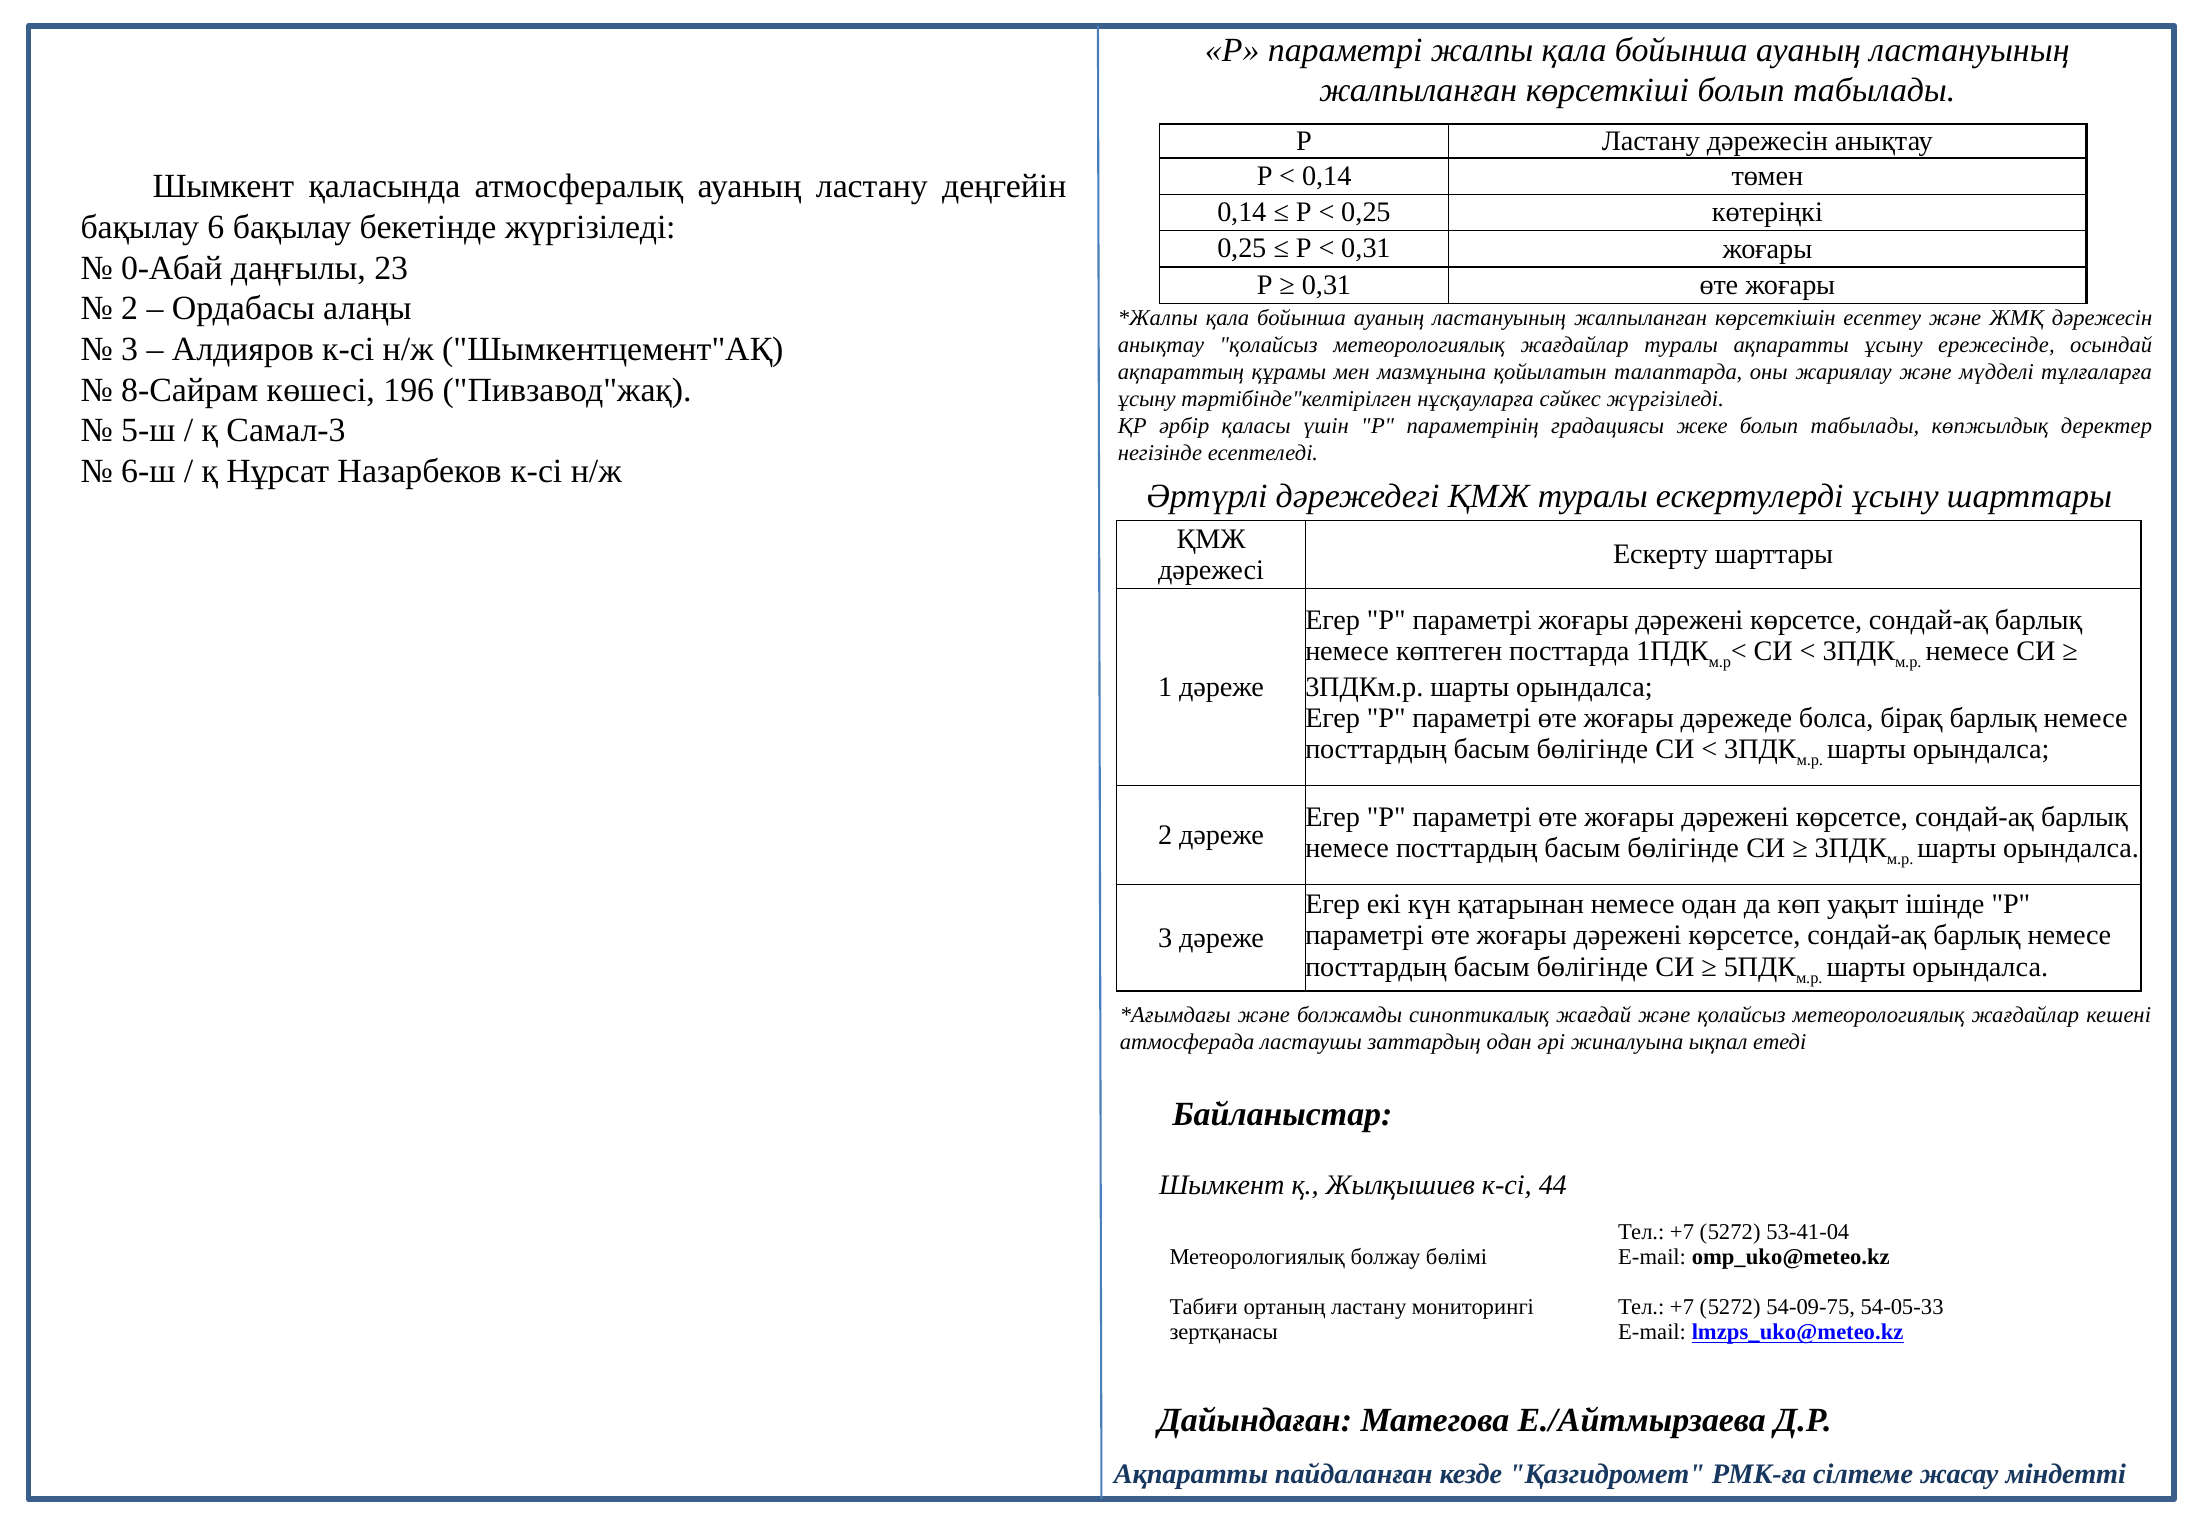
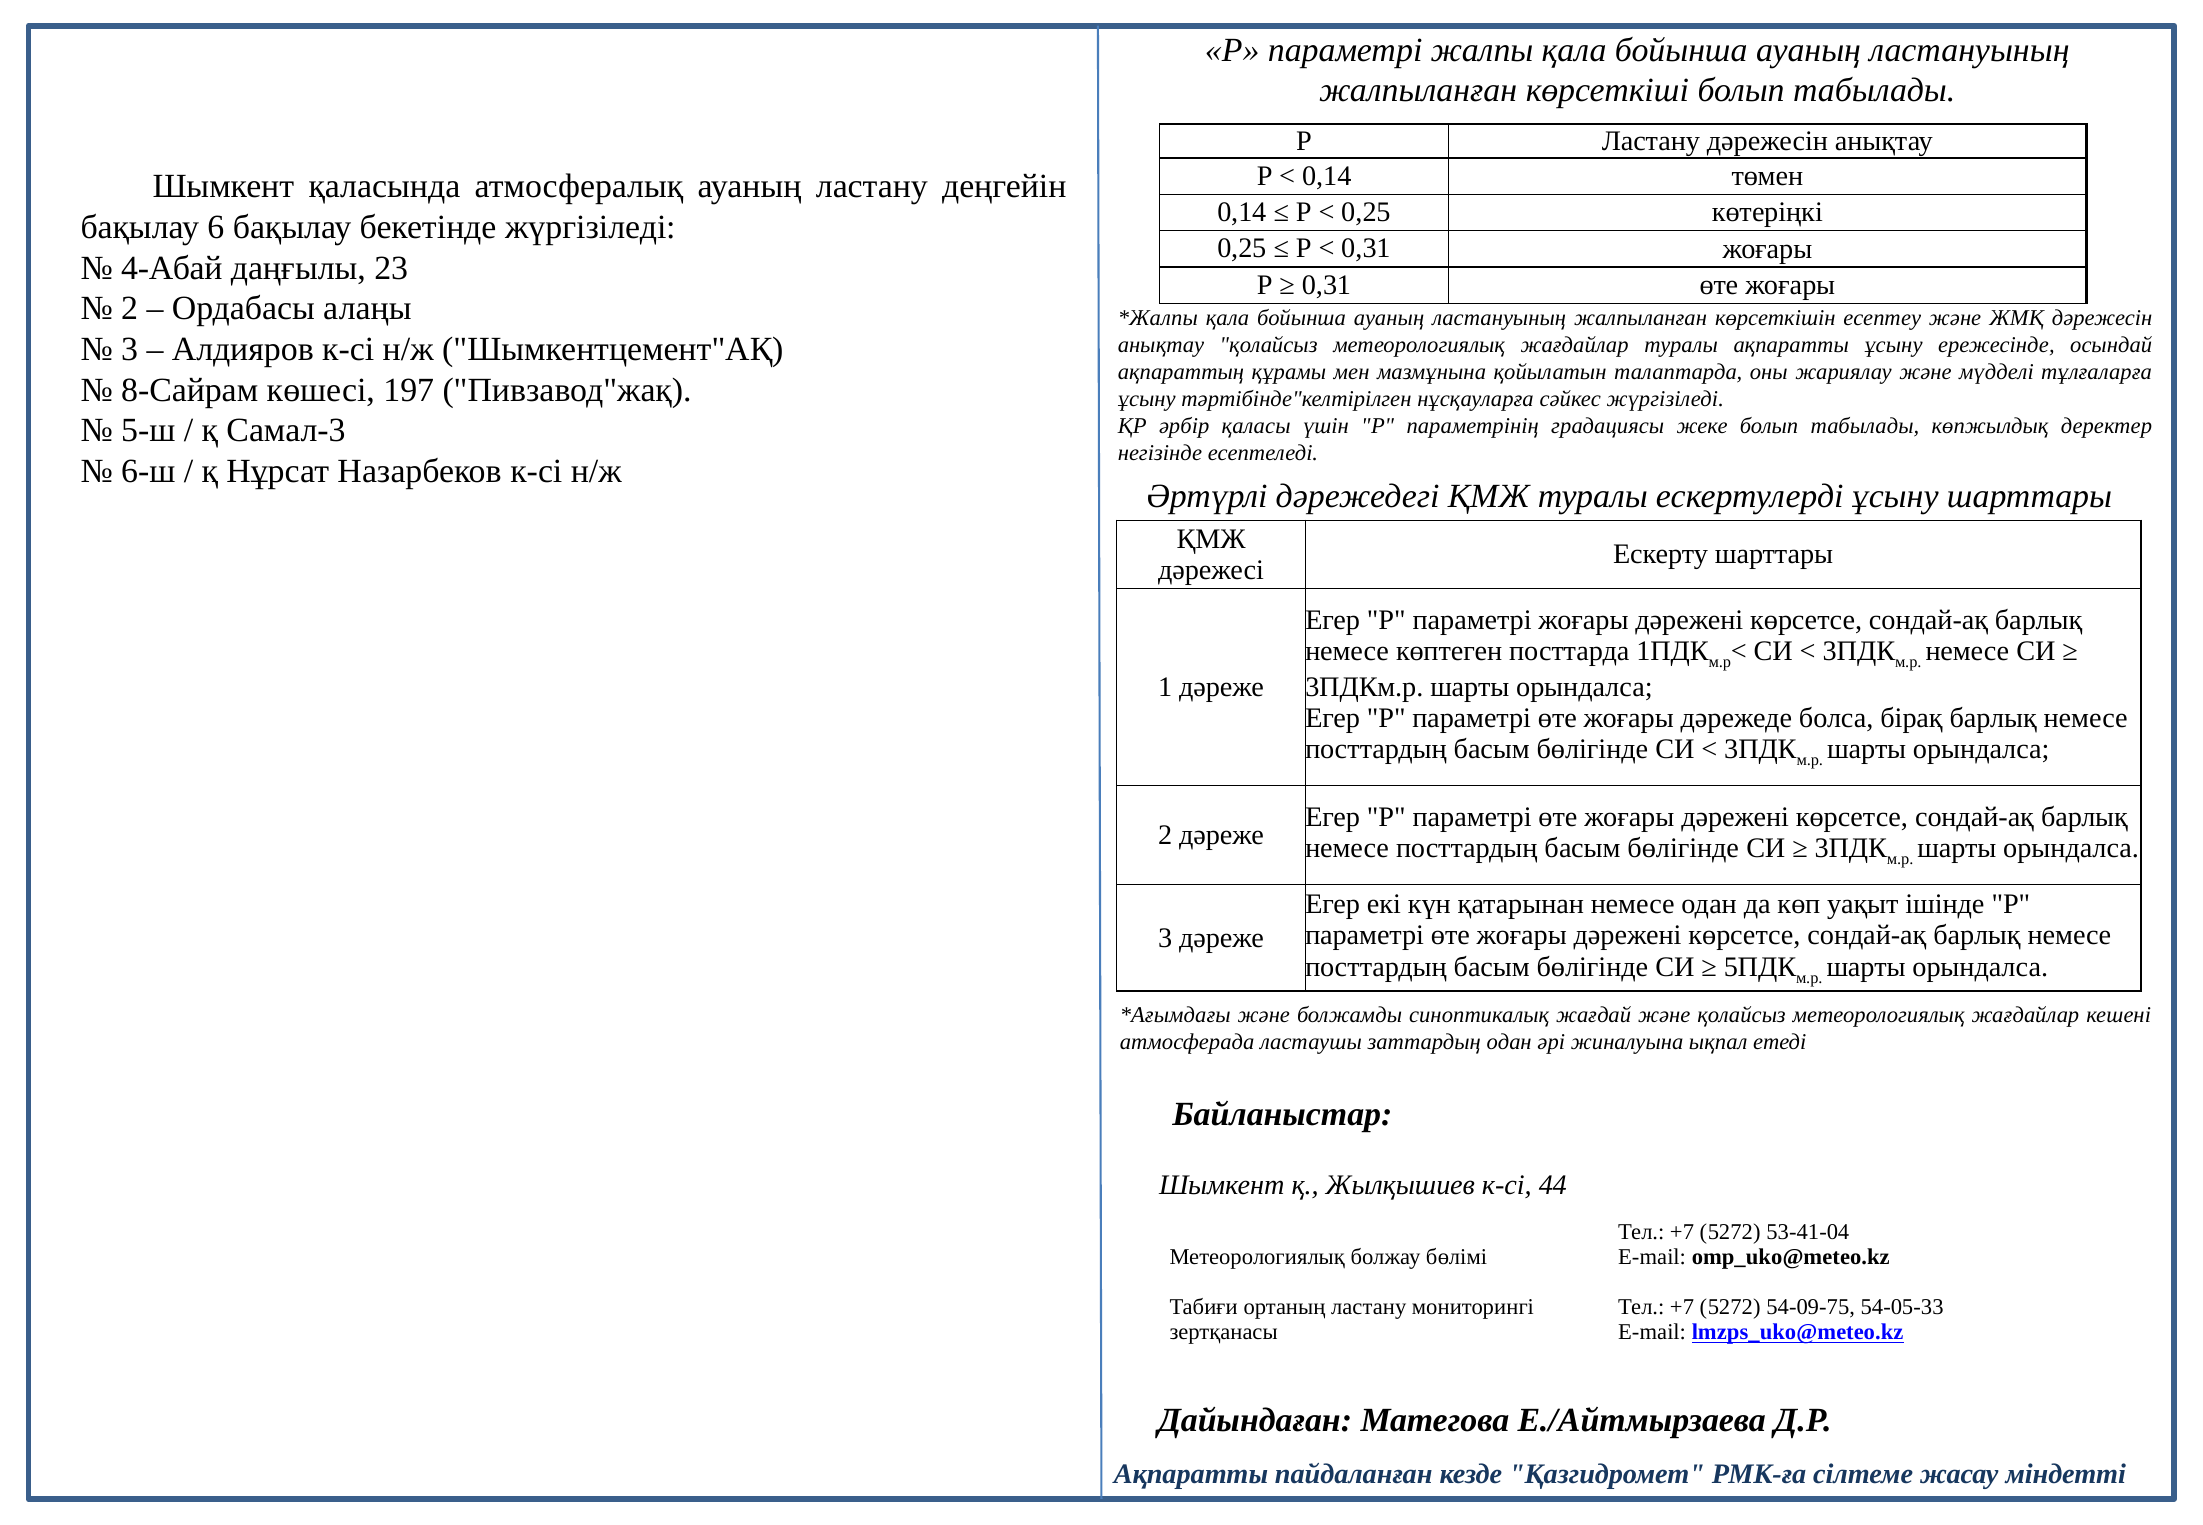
0-Абай: 0-Абай -> 4-Абай (172, 268)
196: 196 -> 197 (409, 390)
